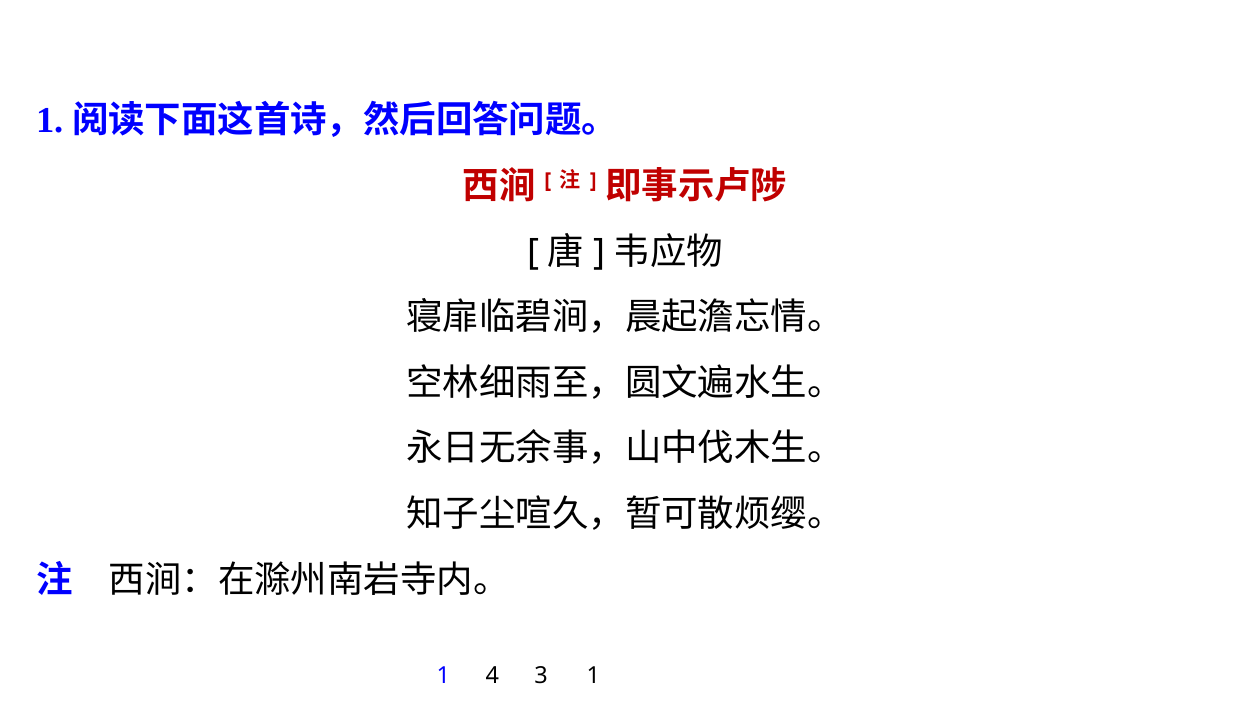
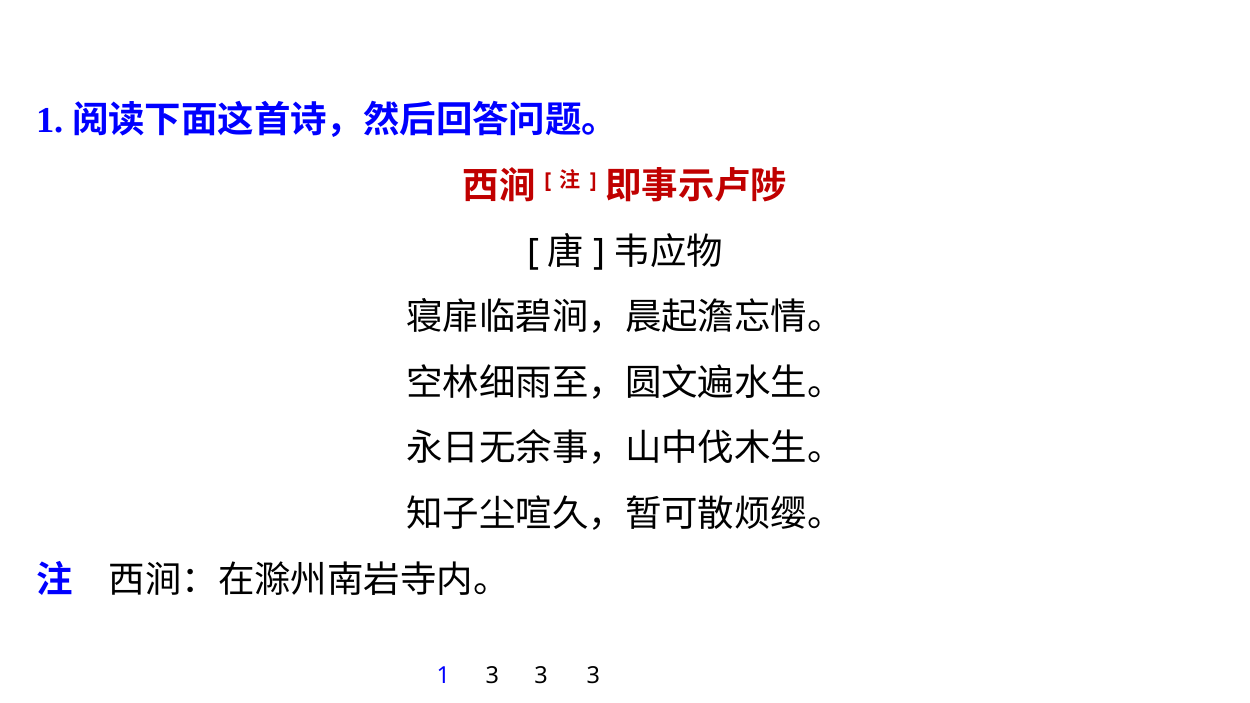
1 4: 4 -> 3 (492, 676)
1: 1 -> 3 (593, 676)
